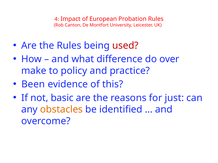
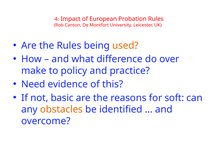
used colour: red -> orange (125, 46)
Been: Been -> Need (33, 85)
just: just -> soft (174, 98)
